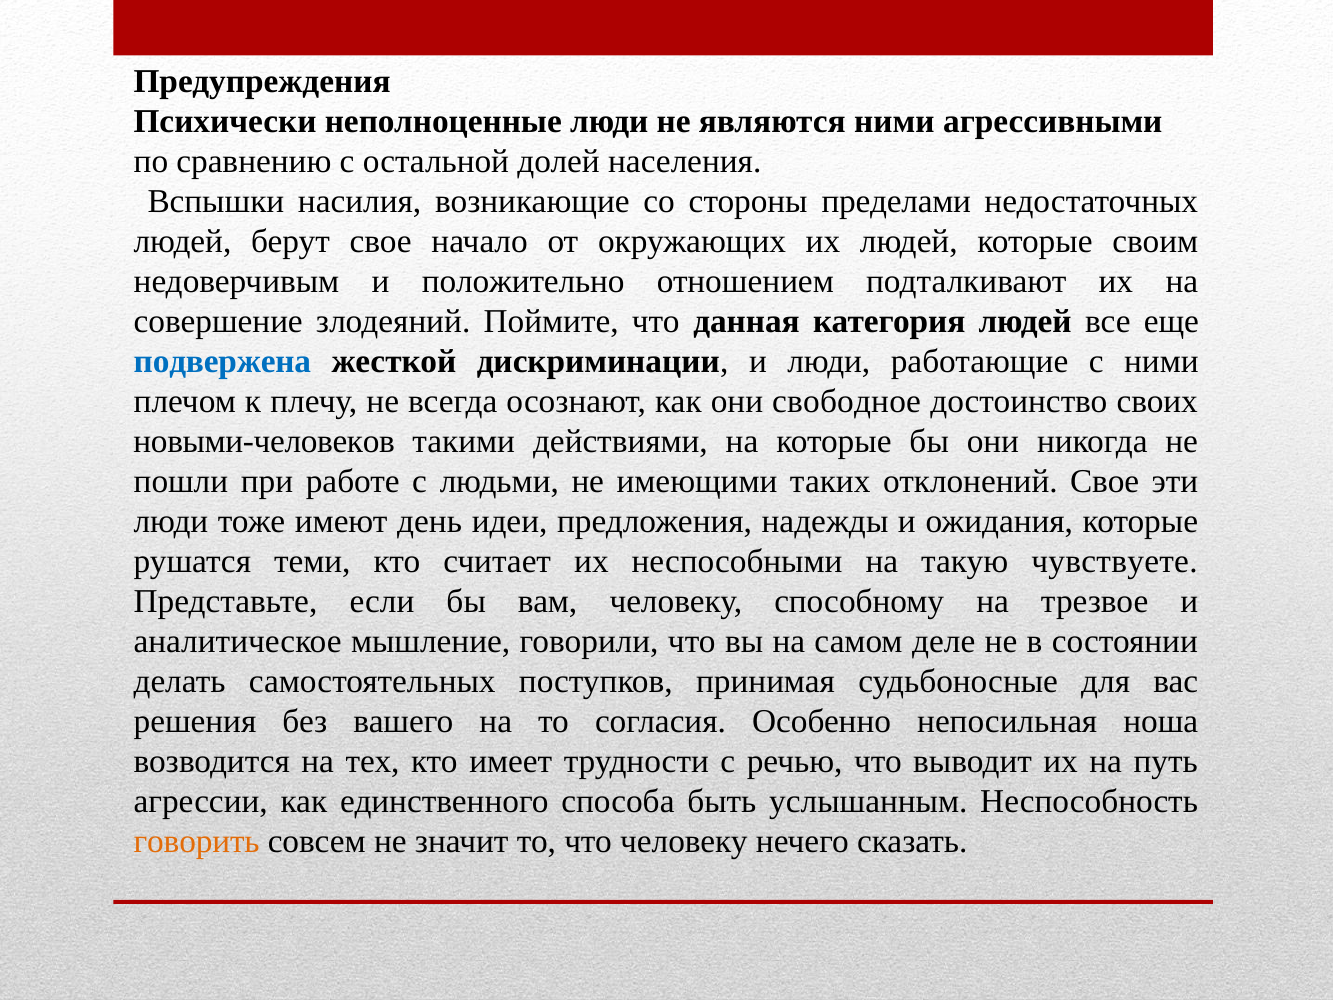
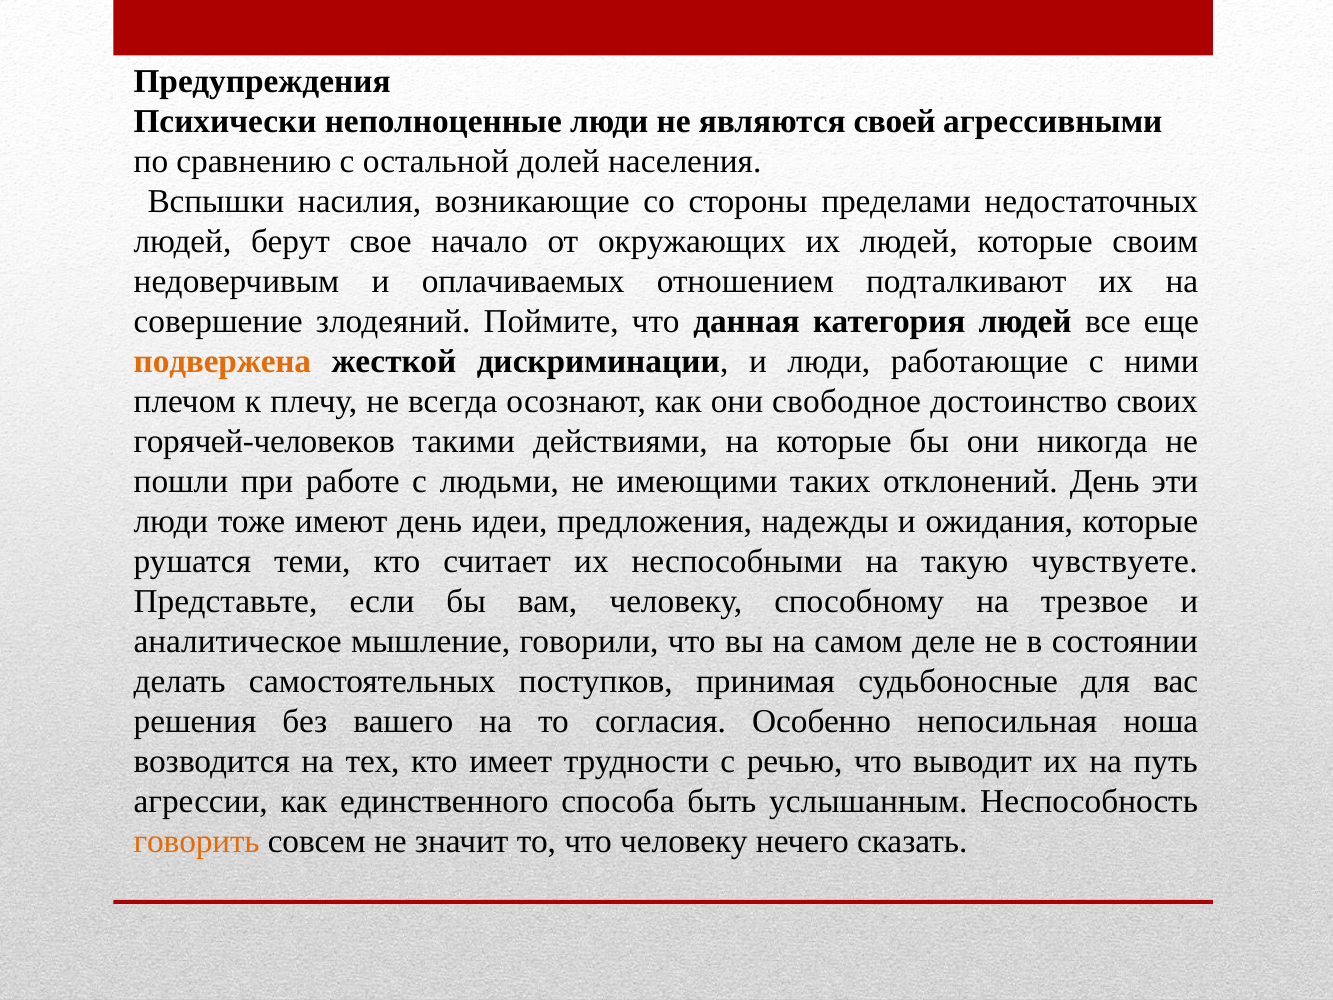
являются ними: ними -> своей (895, 121)
положительно: положительно -> оплачиваемых (523, 281)
подвержена colour: blue -> orange (222, 361)
новыми-человеков: новыми-человеков -> горячей-человеков (264, 441)
отклонений Свое: Свое -> День (1105, 481)
